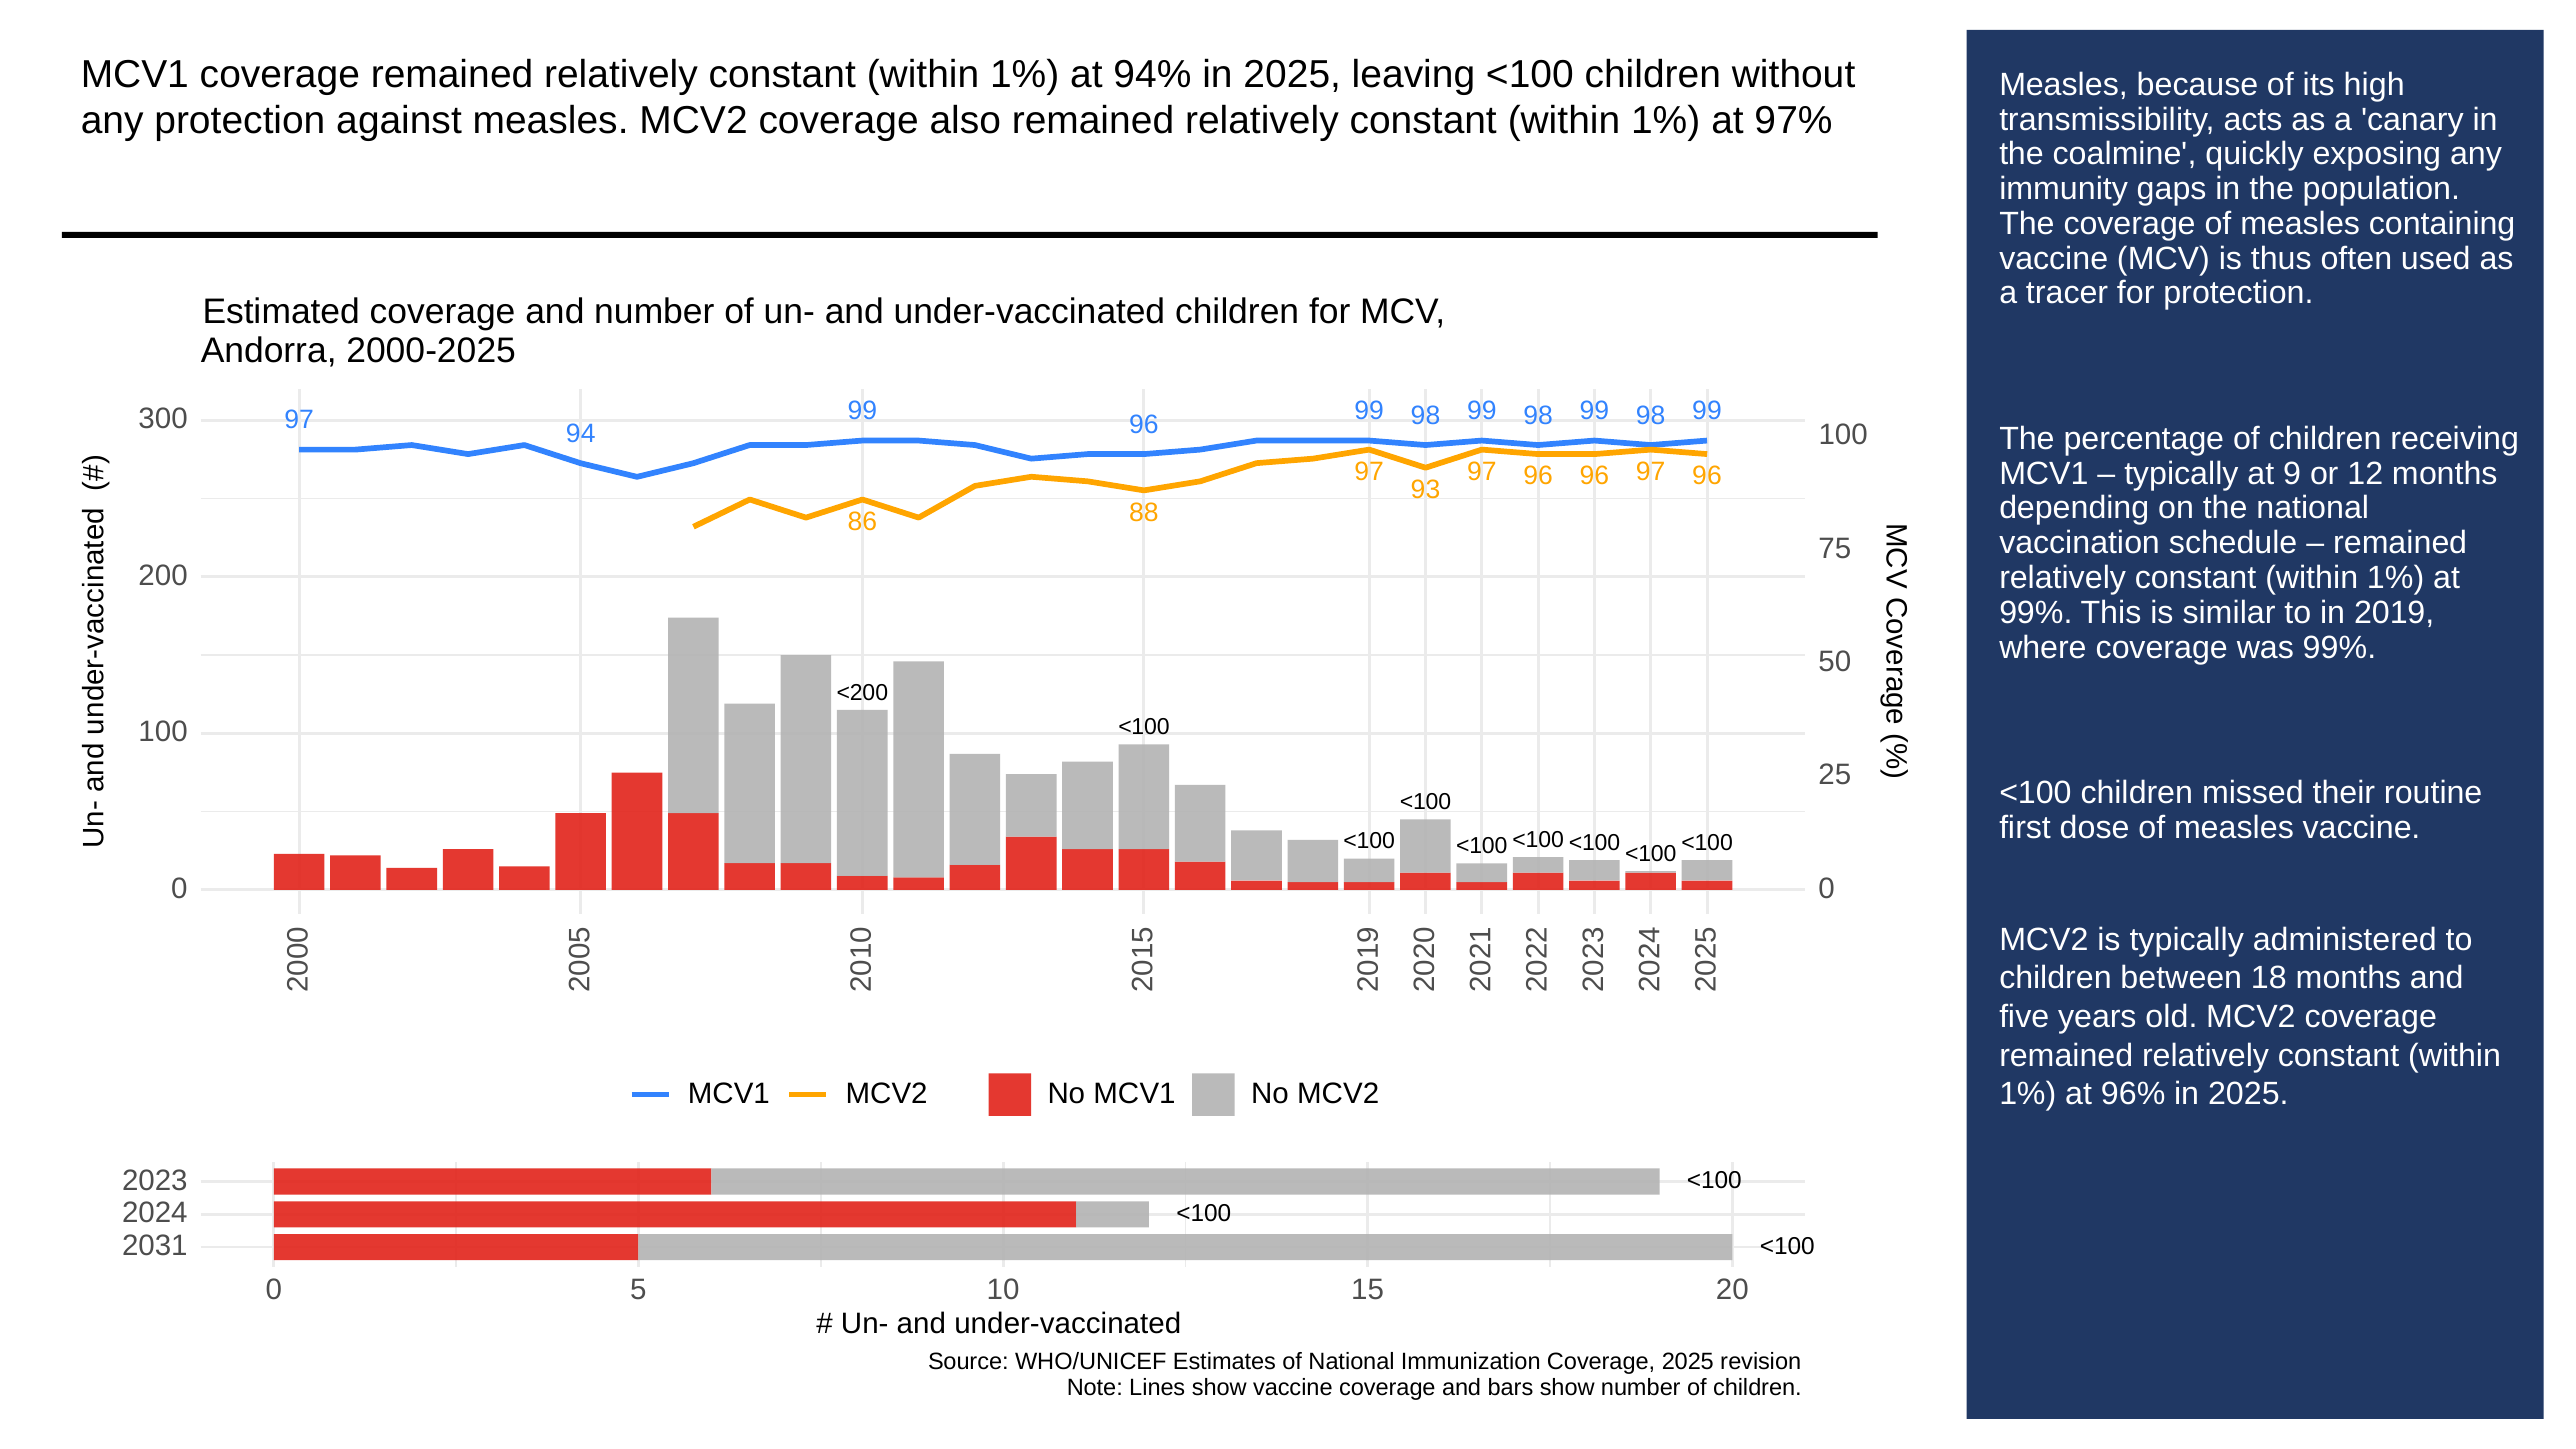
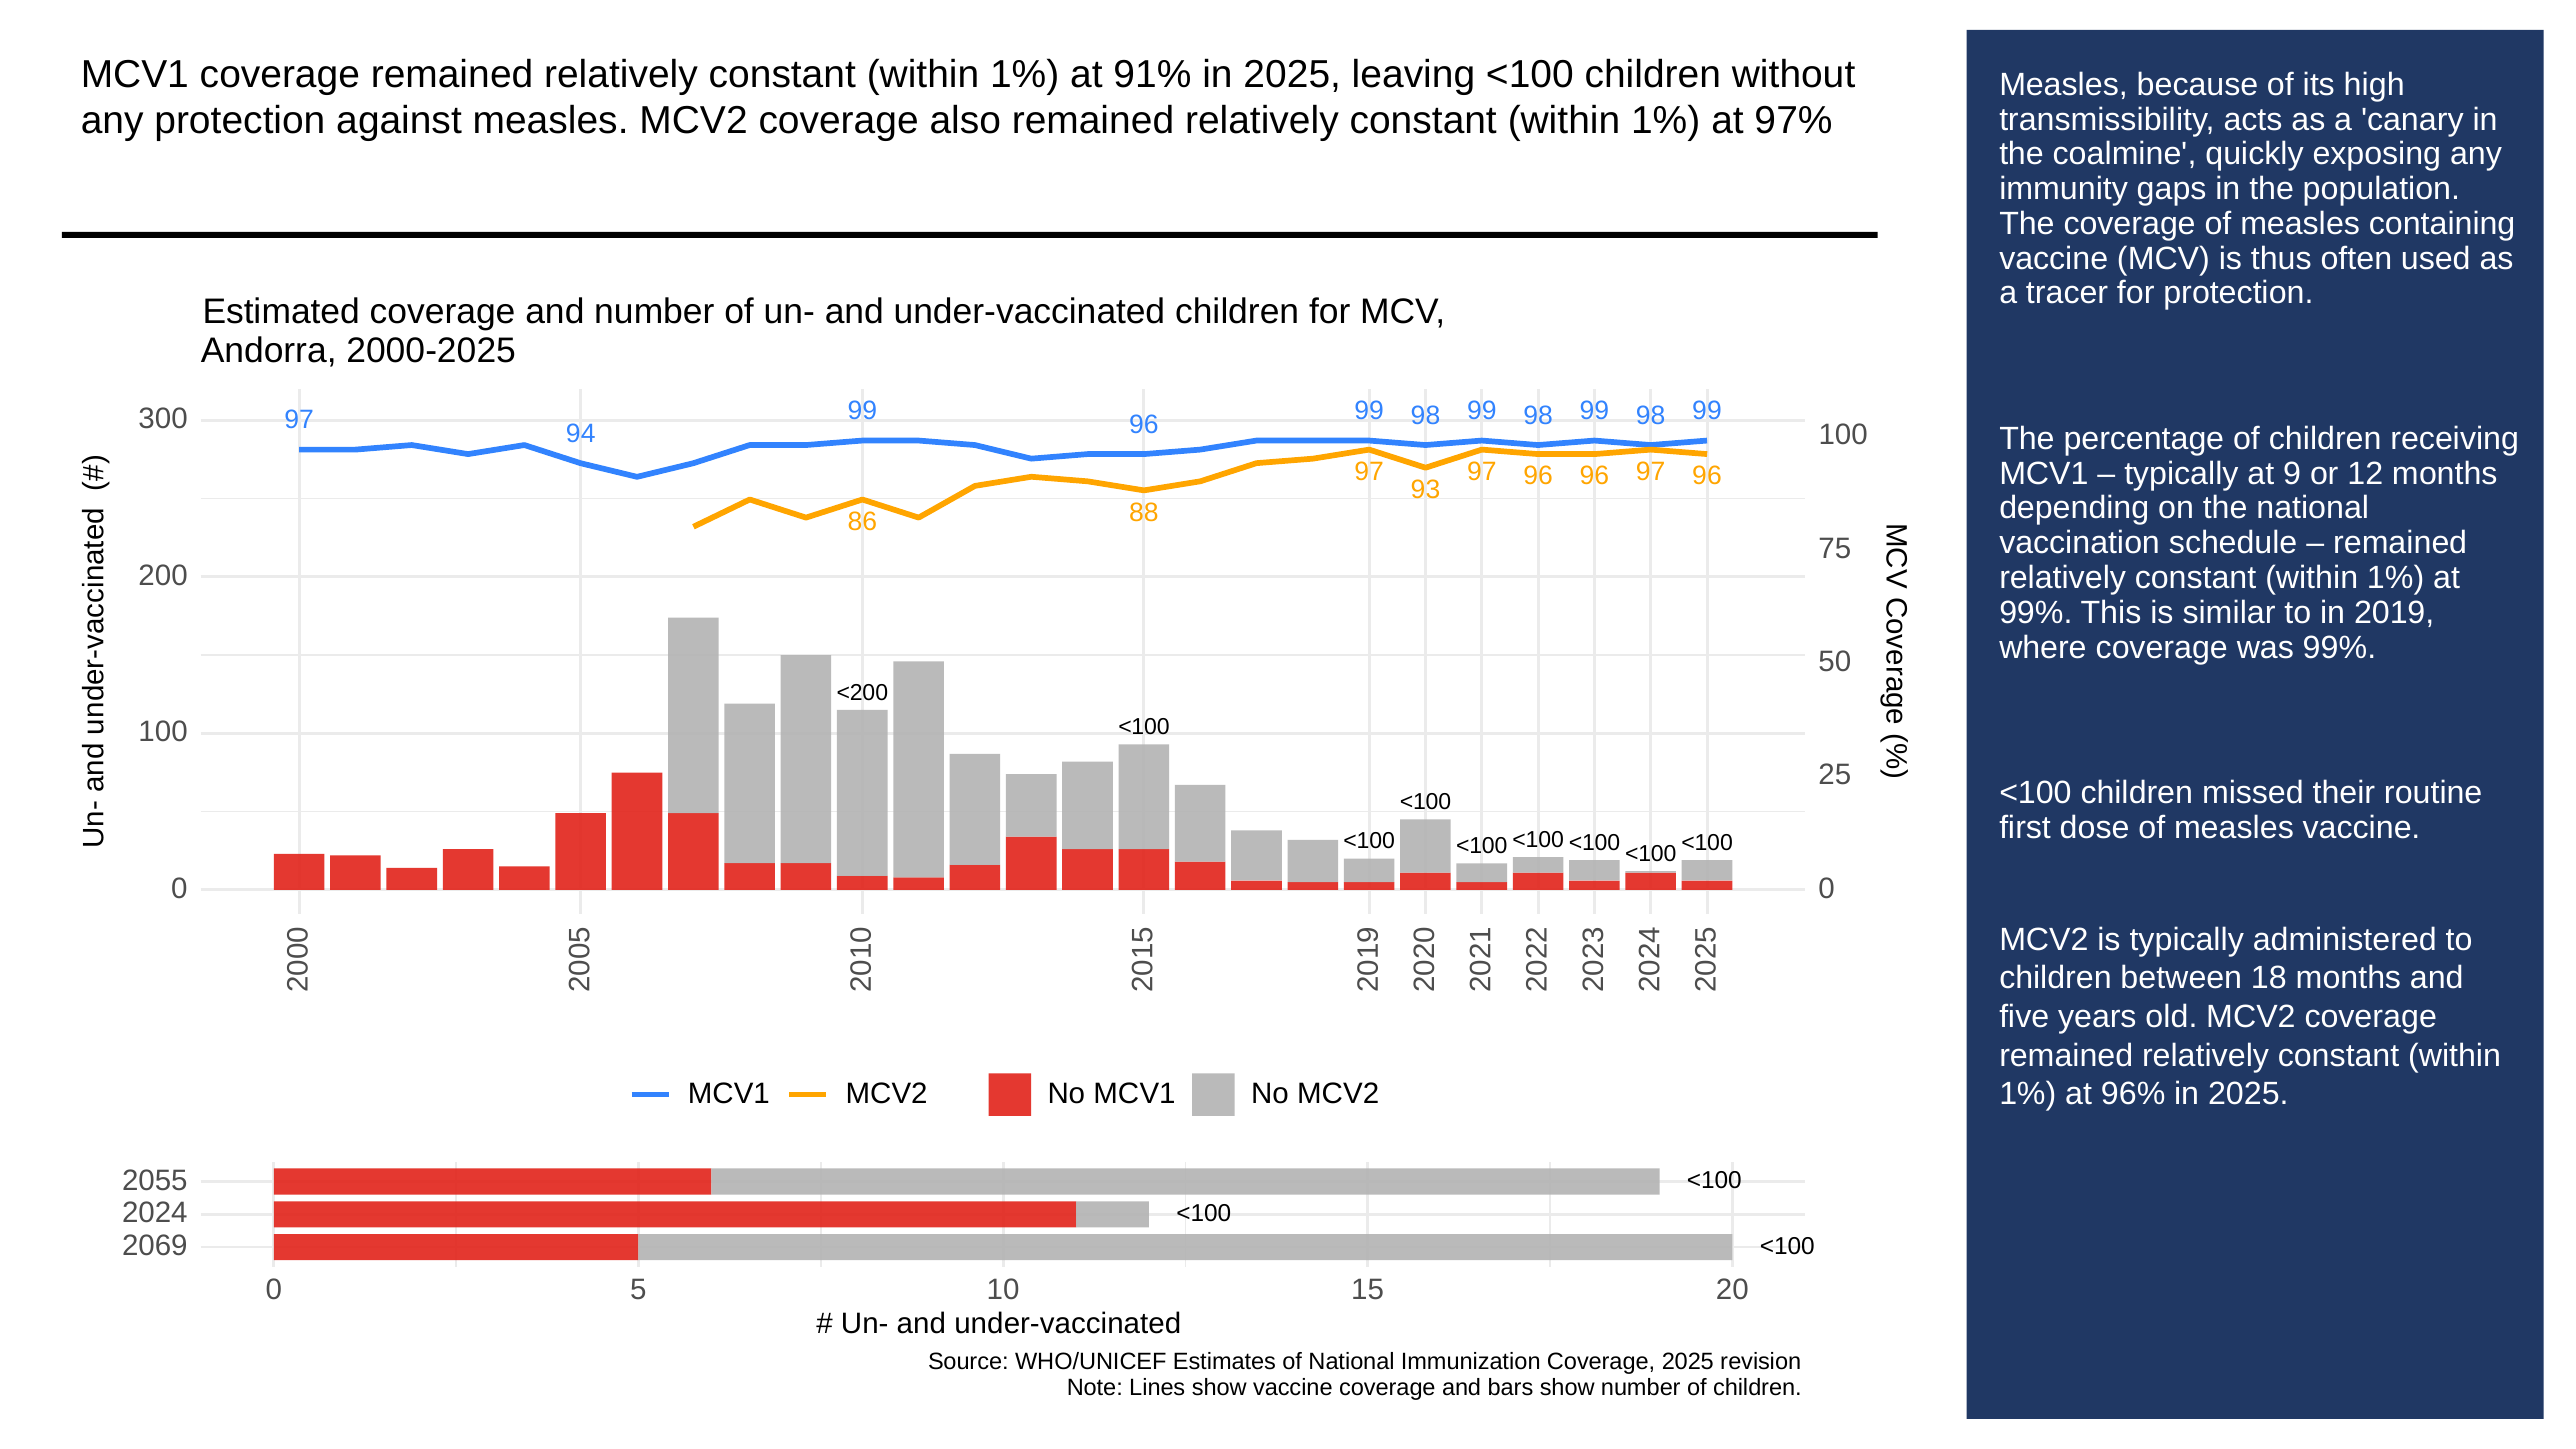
94%: 94% -> 91% (1152, 74)
2023: 2023 -> 2055 (155, 1180)
2031: 2031 -> 2069 (155, 1246)
